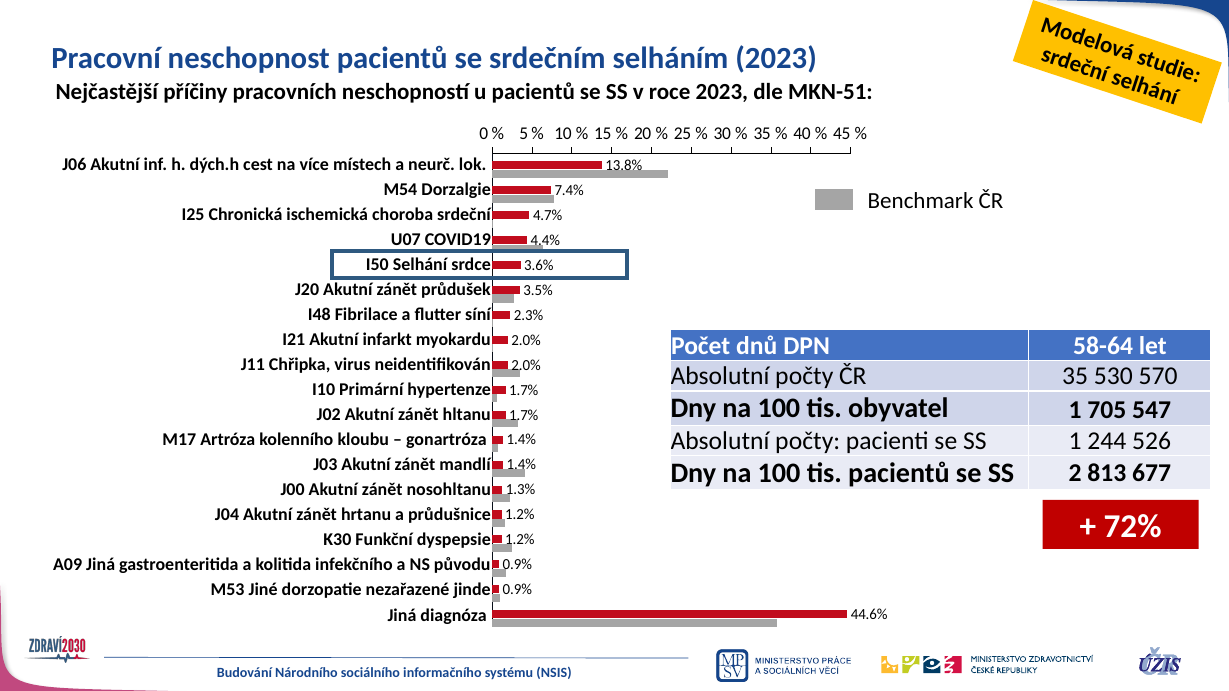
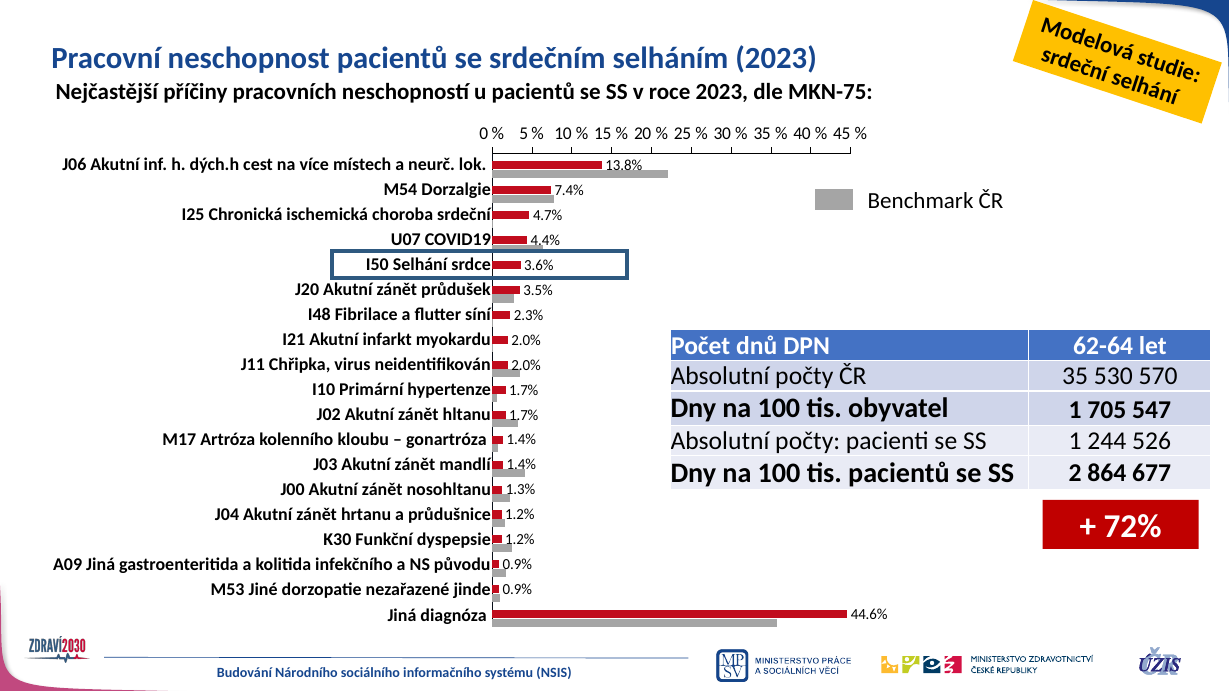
MKN-51: MKN-51 -> MKN-75 (831, 92)
58-64: 58-64 -> 62-64 (1103, 346)
813: 813 -> 864 (1107, 473)
